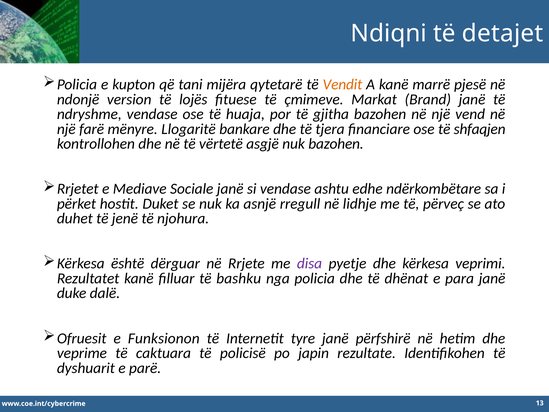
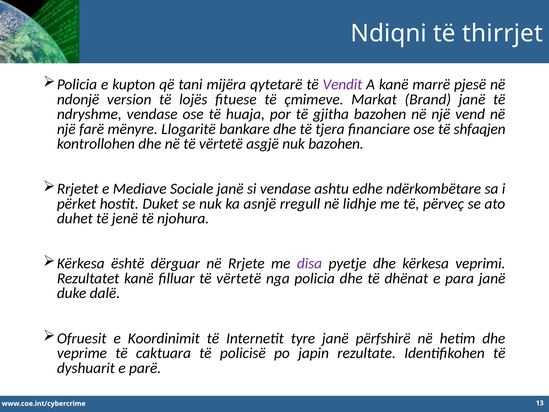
detajet: detajet -> thirrjet (503, 33)
Vendit colour: orange -> purple (342, 84)
filluar të bashku: bashku -> vërtetë (239, 278)
Funksionon: Funksionon -> Koordinimit (164, 338)
